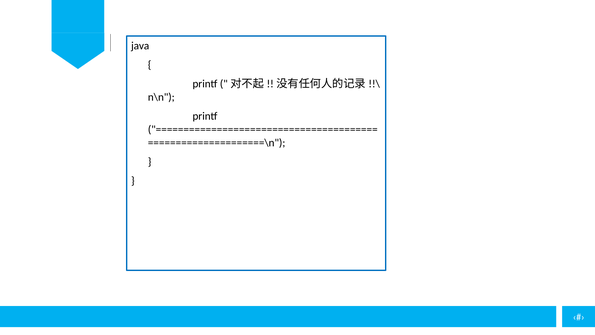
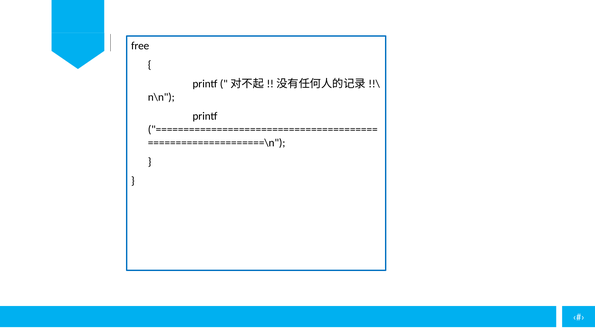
java: java -> free (140, 46)
